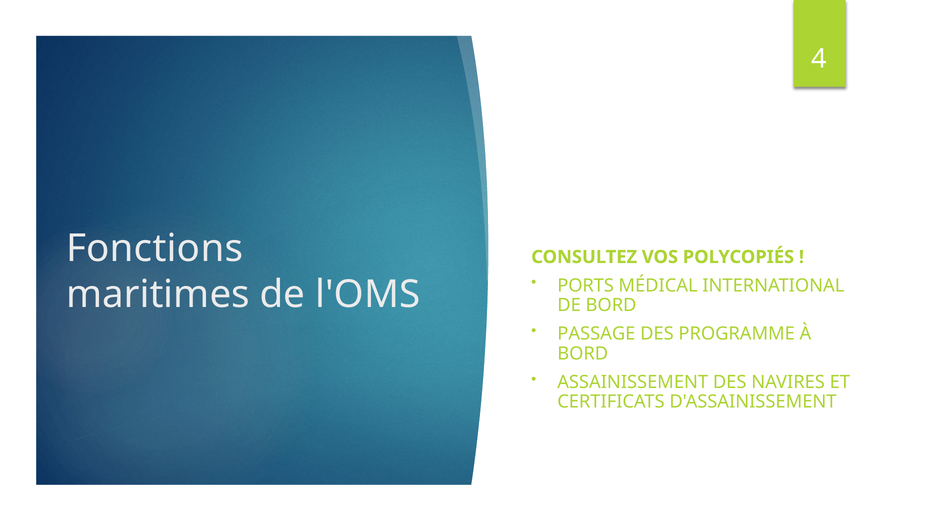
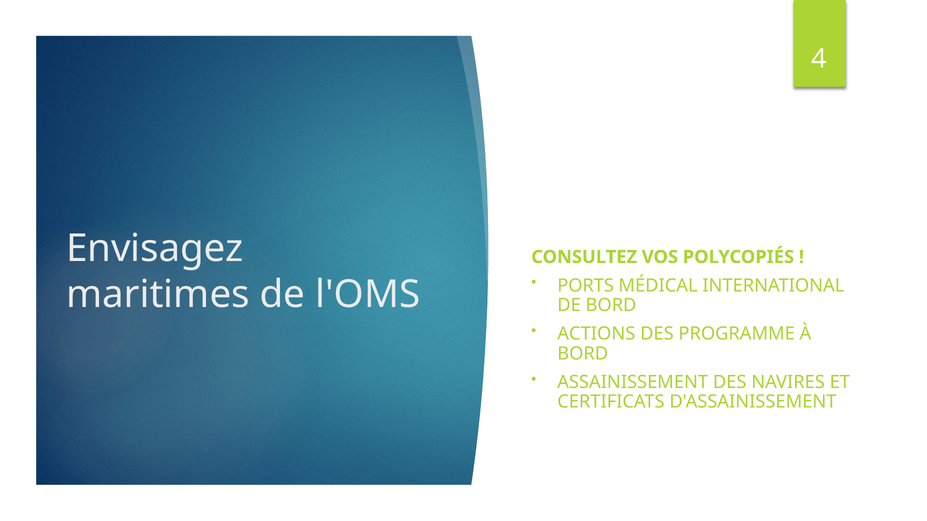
Fonctions: Fonctions -> Envisagez (155, 249)
PASSAGE: PASSAGE -> ACTIONS (596, 334)
